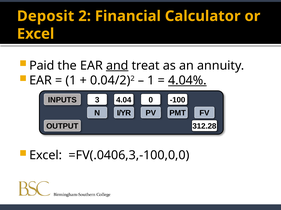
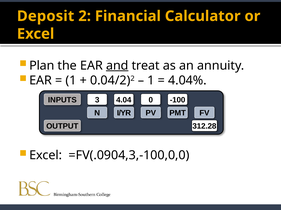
Paid: Paid -> Plan (42, 66)
4.04% underline: present -> none (187, 81)
=FV(.0406,3,-100,0,0: =FV(.0406,3,-100,0,0 -> =FV(.0904,3,-100,0,0 (129, 156)
